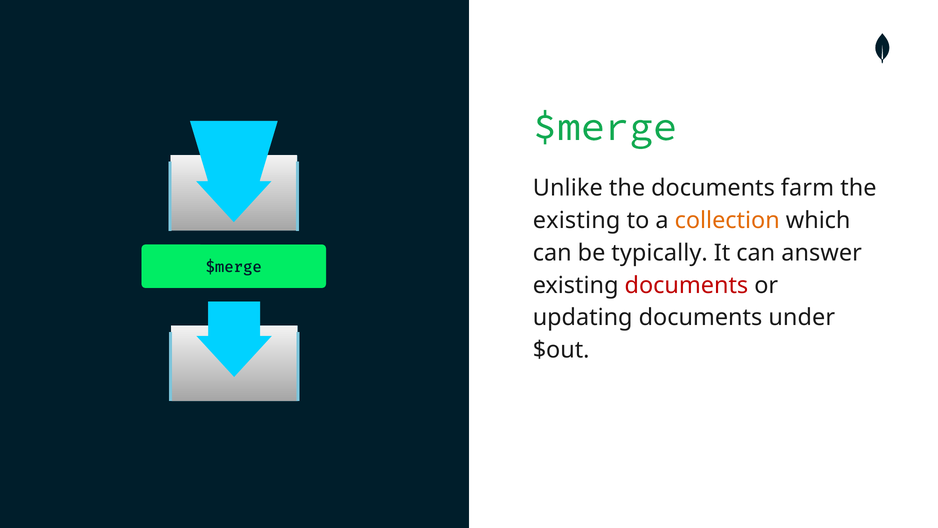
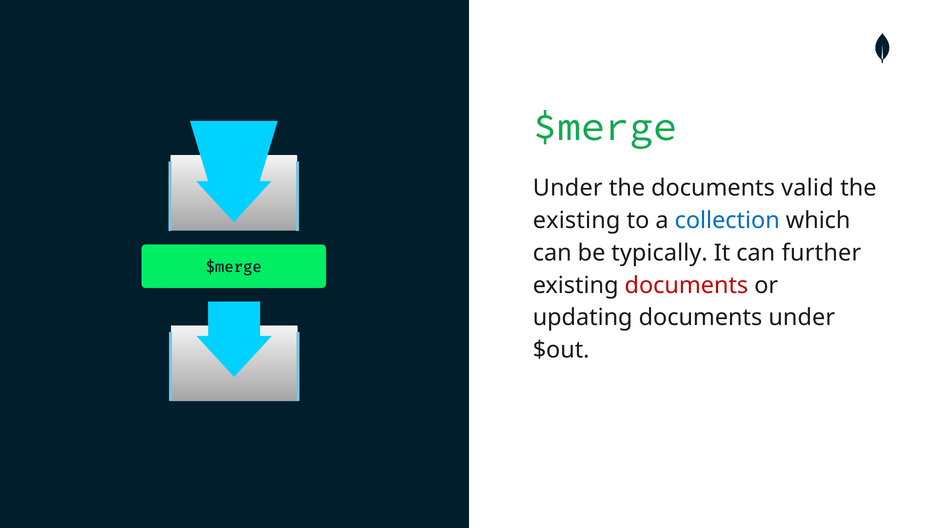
Unlike: Unlike -> Under (568, 188)
farm: farm -> valid (807, 188)
collection colour: orange -> blue (727, 220)
answer: answer -> further (822, 253)
